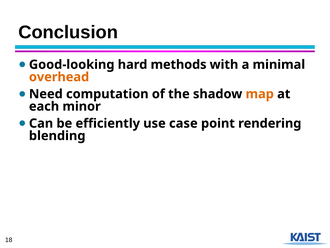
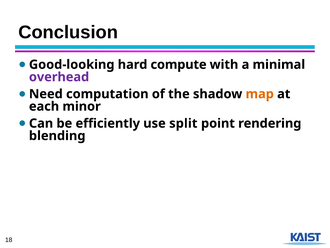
methods: methods -> compute (179, 64)
overhead colour: orange -> purple (59, 77)
case: case -> split (183, 123)
